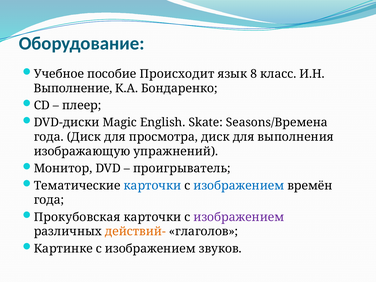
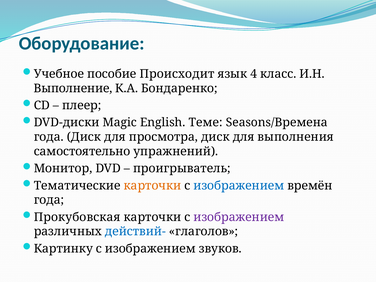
8: 8 -> 4 (254, 74)
Skate: Skate -> Теме (206, 123)
изображающую: изображающую -> самостоятельно (82, 151)
карточки colour: blue -> orange (152, 186)
действий- colour: orange -> blue (135, 231)
Картинке: Картинке -> Картинку (63, 249)
